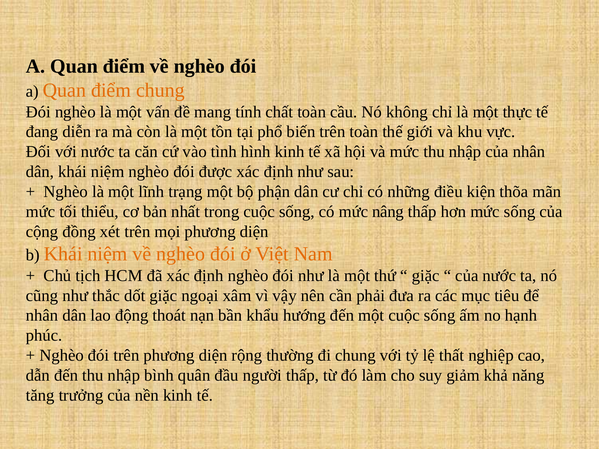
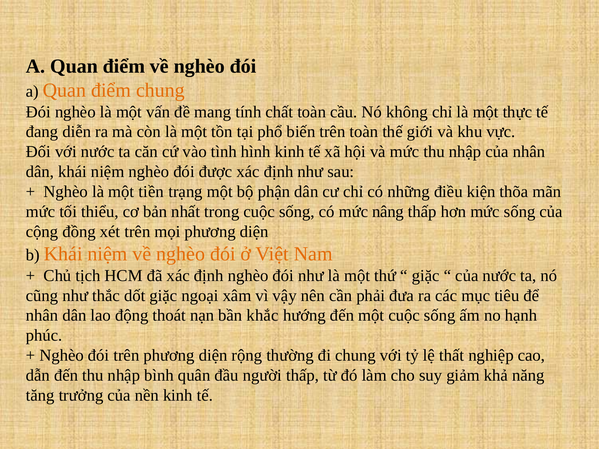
lĩnh: lĩnh -> tiền (151, 192)
khẩu: khẩu -> khắc (263, 316)
